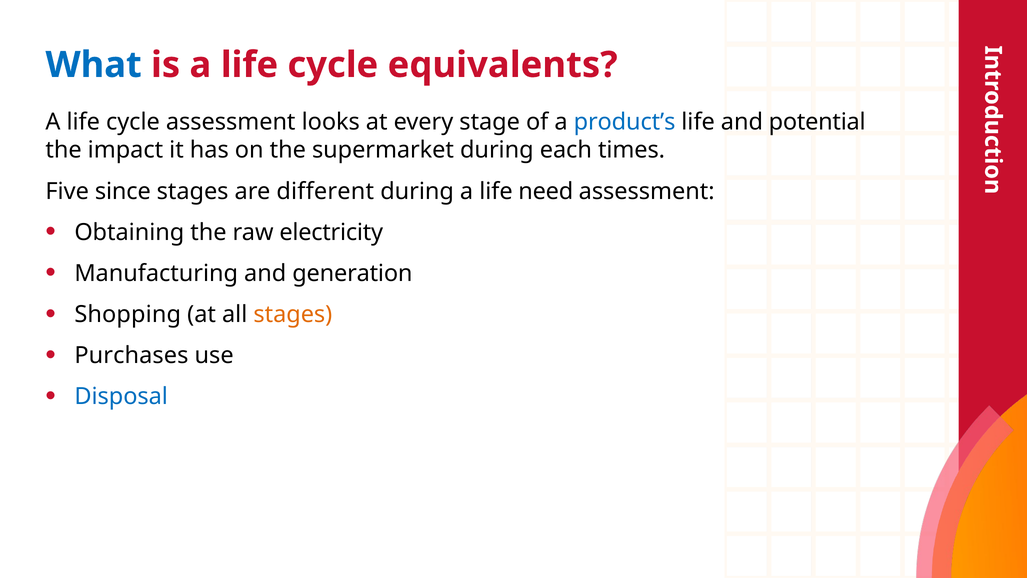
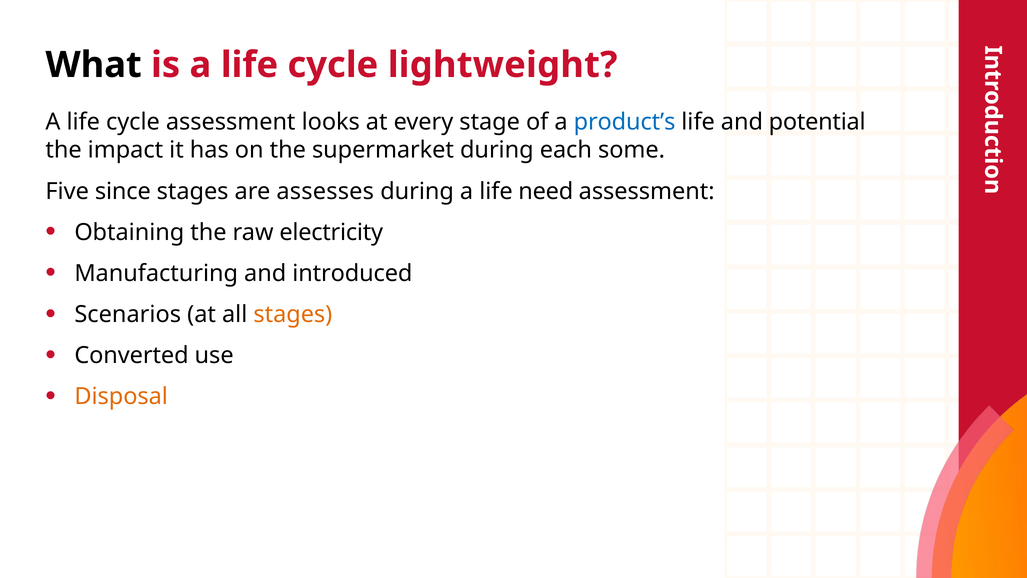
What colour: blue -> black (94, 65)
equivalents: equivalents -> lightweight (503, 65)
times: times -> some (631, 150)
different: different -> assesses (325, 191)
generation: generation -> introduced (352, 273)
Shopping: Shopping -> Scenarios (128, 314)
Purchases: Purchases -> Converted (132, 355)
Disposal colour: blue -> orange (121, 396)
